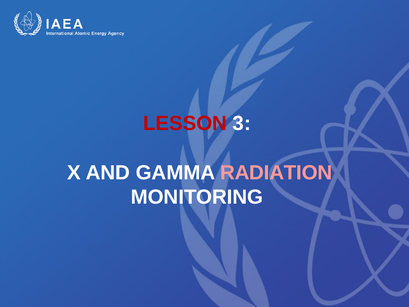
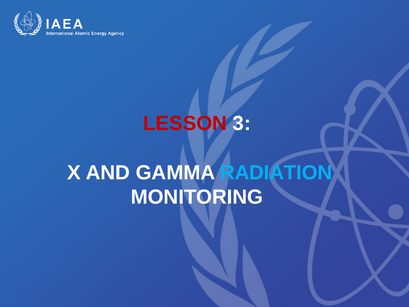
RADIATION colour: pink -> light blue (276, 172)
